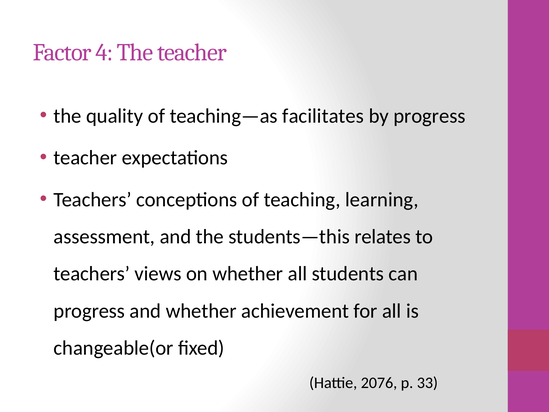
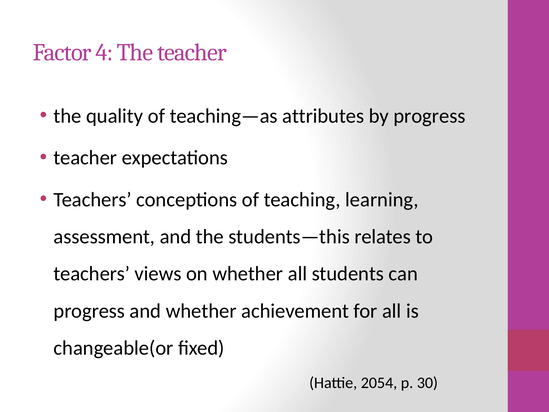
facilitates: facilitates -> attributes (323, 116)
2076: 2076 -> 2054 (379, 383)
33: 33 -> 30 (427, 383)
